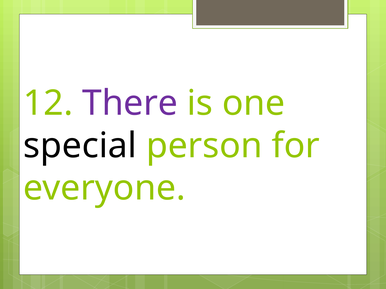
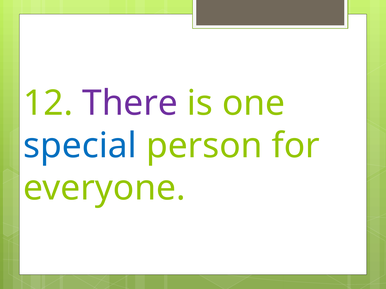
special colour: black -> blue (80, 146)
